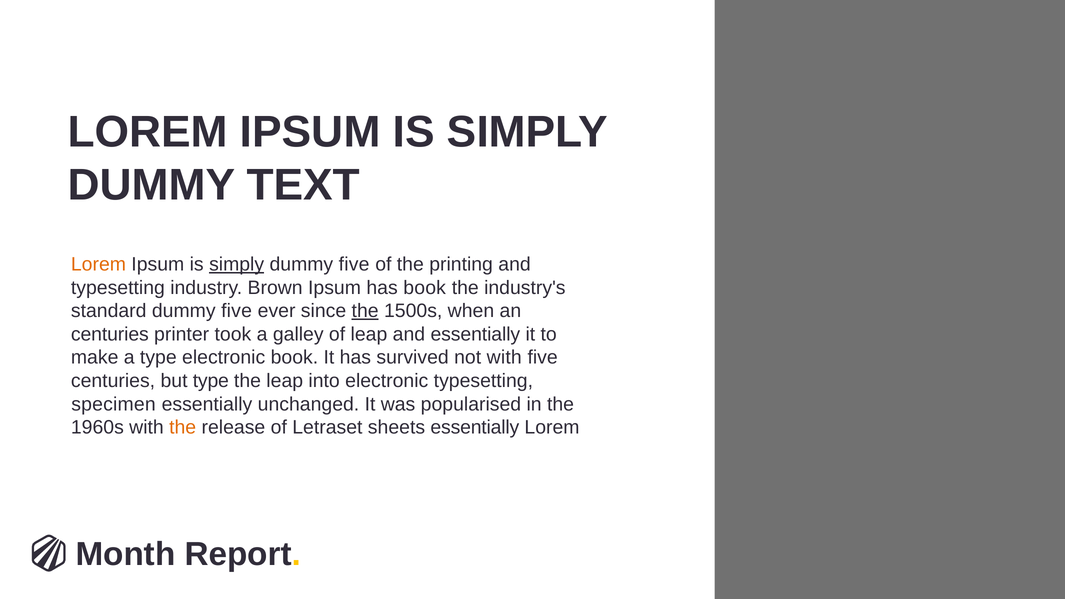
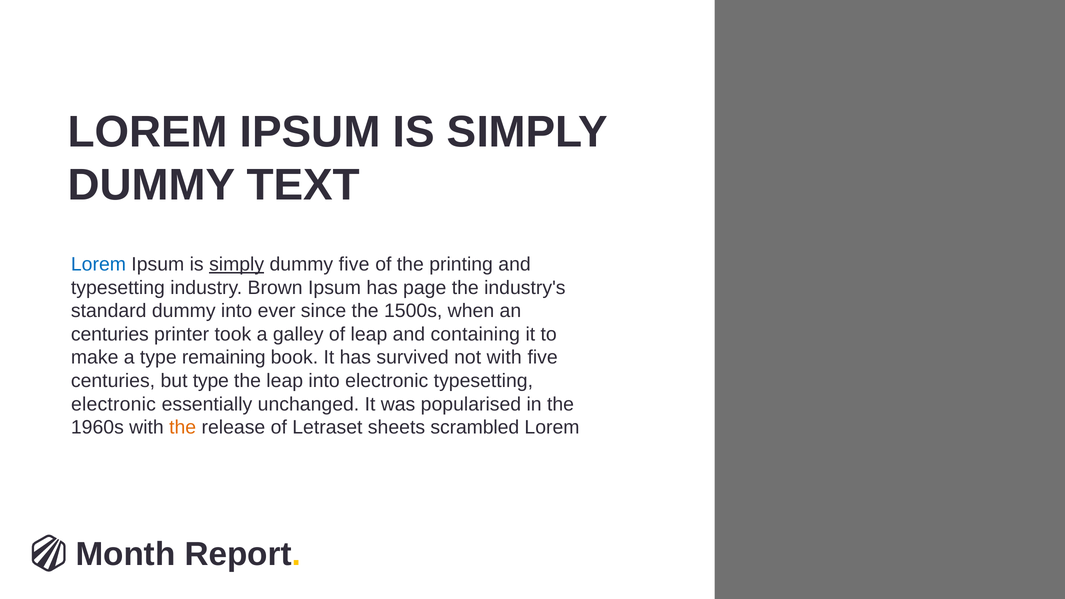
Lorem colour: orange -> blue (98, 264)
has book: book -> page (425, 288)
standard dummy five: five -> into (237, 311)
the underline: present -> none (365, 311)
and essentially: essentially -> containing (475, 334)
type electronic: electronic -> remaining (224, 358)
specimen: specimen -> electronic (113, 404)
sheets essentially: essentially -> scrambled (475, 427)
